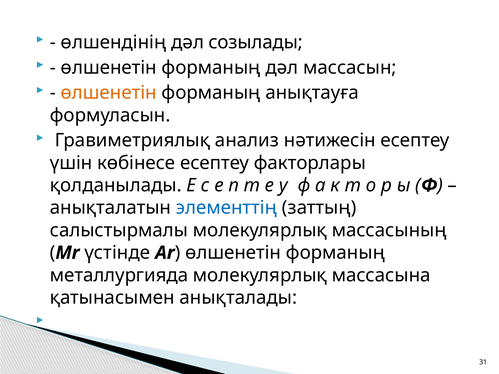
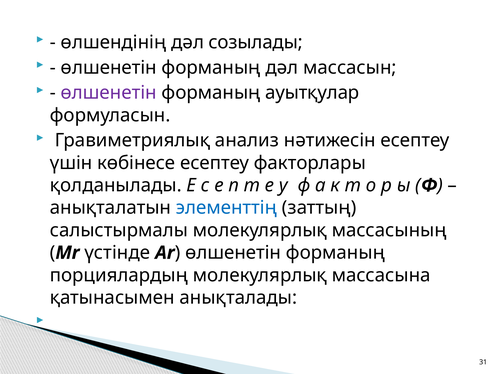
өлшенетін colour: orange -> purple (109, 93)
анықтауға: анықтауға -> ауытқулар (312, 93)
металлургияда: металлургияда -> порциялардың (119, 275)
